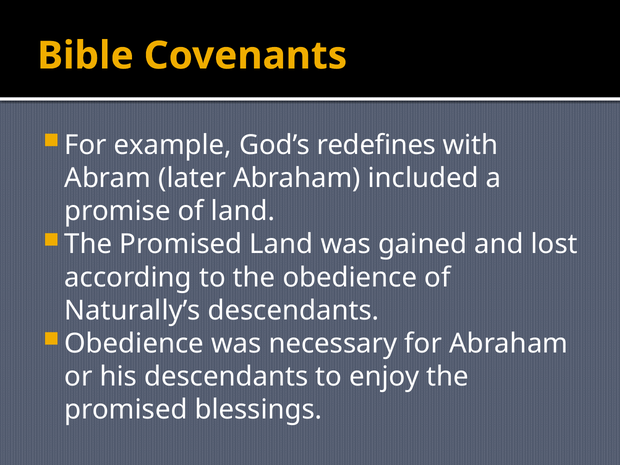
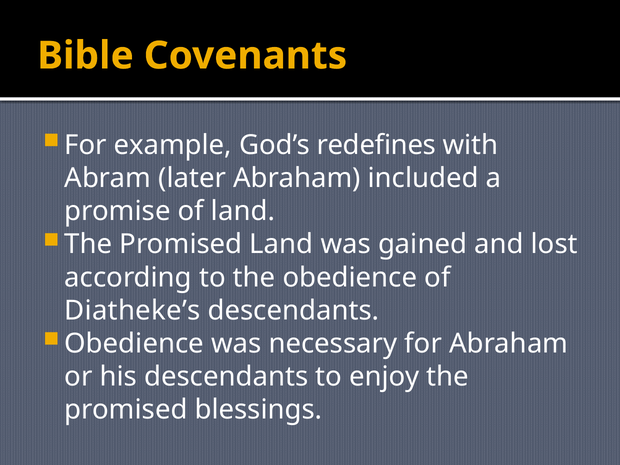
Naturally’s: Naturally’s -> Diatheke’s (132, 311)
